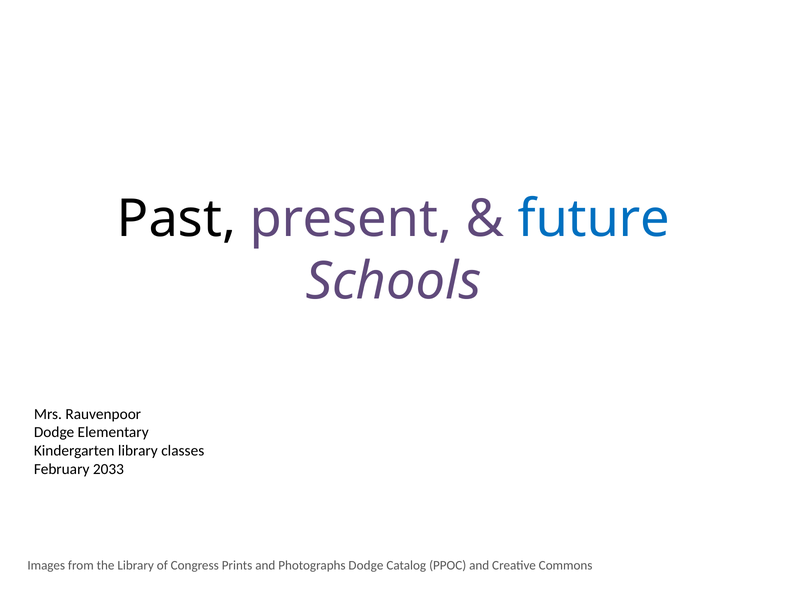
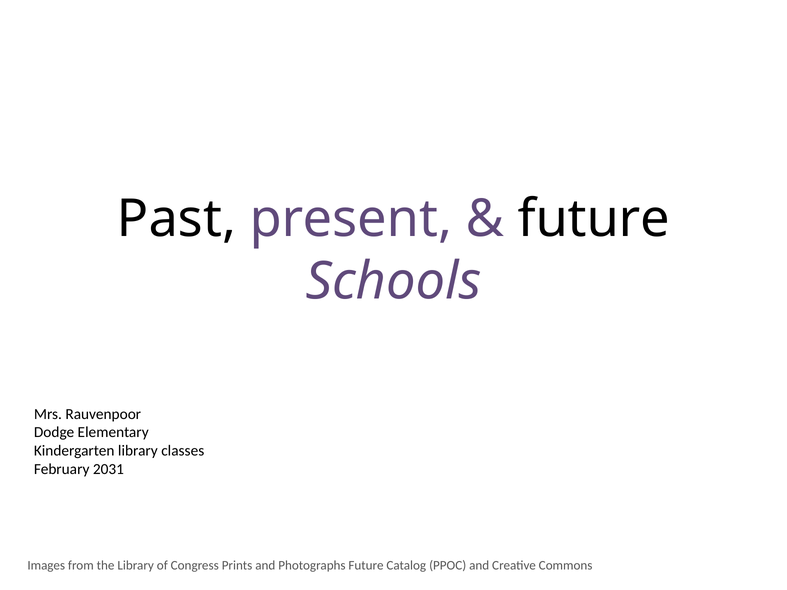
future colour: blue -> black (594, 219)
2033: 2033 -> 2031 (108, 469)
Photographs Dodge: Dodge -> Future (366, 566)
